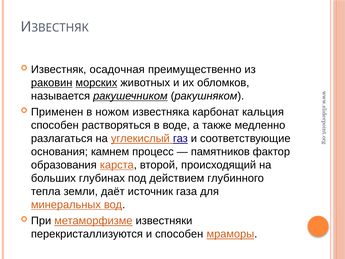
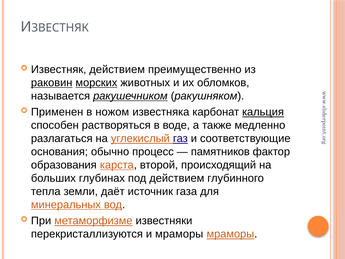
Известняк осадочная: осадочная -> действием (117, 69)
кальция underline: none -> present (263, 112)
камнем: камнем -> обычно (110, 152)
и способен: способен -> мраморы (179, 234)
